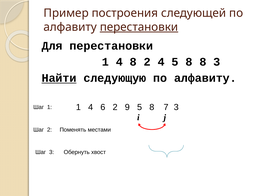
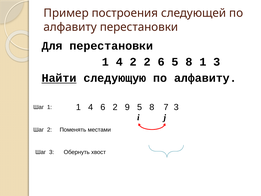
перестановки underline: present -> none (139, 27)
4 8: 8 -> 2 (133, 62)
2 4: 4 -> 6 (161, 62)
8 8: 8 -> 1 (203, 62)
